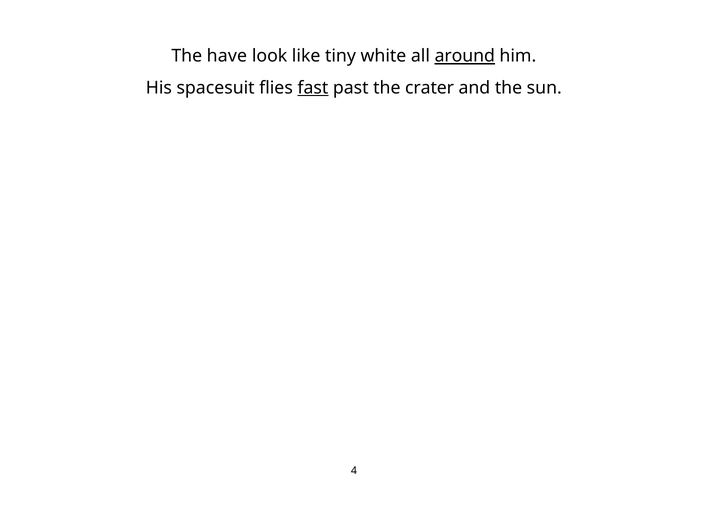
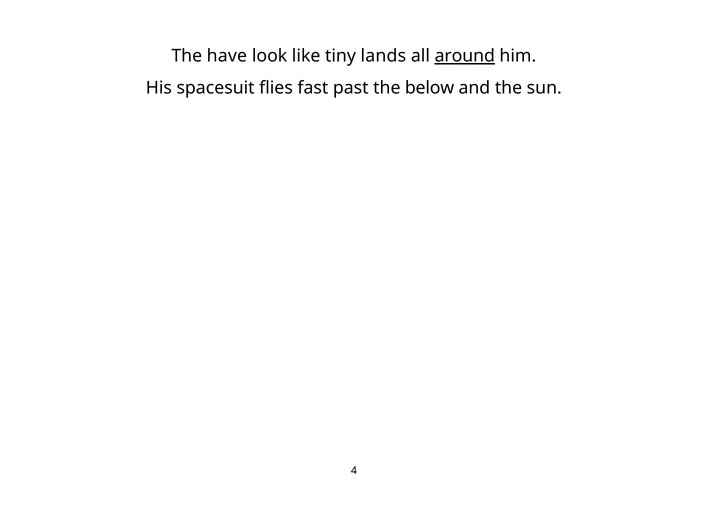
white: white -> lands (383, 56)
fast underline: present -> none (313, 88)
crater: crater -> below (430, 88)
